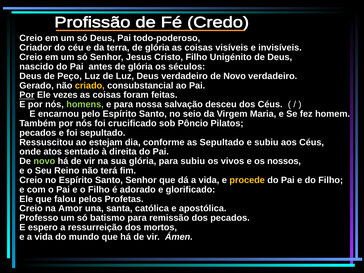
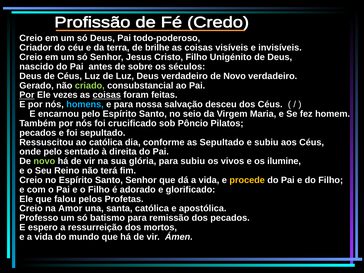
terra de glória: glória -> brilhe (157, 48)
antes de glória: glória -> sobre (140, 67)
de Peço: Peço -> Céus (70, 76)
criado colour: yellow -> light green (90, 86)
coisas underline: none -> present (107, 95)
homens colour: light green -> light blue (85, 104)
ao estejam: estejam -> católica (106, 142)
onde atos: atos -> pelo (53, 152)
nossos: nossos -> ilumine (284, 161)
